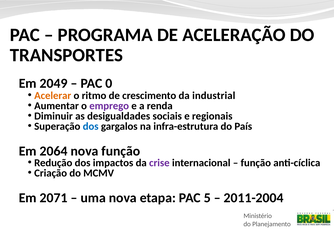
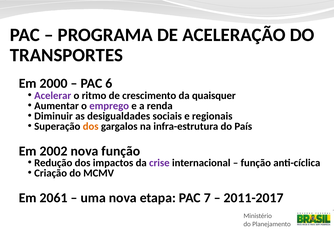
2049: 2049 -> 2000 (54, 83)
0: 0 -> 6 (109, 83)
Acelerar colour: orange -> purple (53, 96)
industrial: industrial -> quaisquer (214, 96)
dos colour: blue -> orange (91, 126)
2064: 2064 -> 2002 (54, 151)
2071: 2071 -> 2061 (54, 198)
5: 5 -> 7 (207, 198)
2011-2004: 2011-2004 -> 2011-2017 (254, 198)
